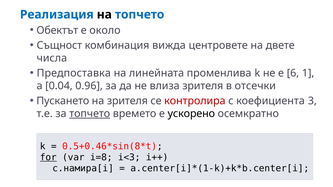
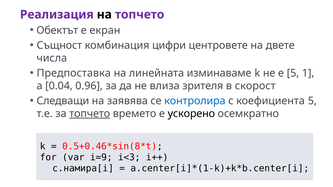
Реализация colour: blue -> purple (57, 15)
топчето colour: blue -> purple (140, 15)
около: около -> екран (105, 30)
вижда: вижда -> цифри (169, 45)
променлива: променлива -> изминаваме (219, 73)
е 6: 6 -> 5 (293, 73)
отсечки: отсечки -> скорост (255, 86)
Пускането: Пускането -> Следващи (63, 101)
на зрителя: зрителя -> заявява (127, 101)
контролира colour: red -> blue (195, 101)
коефициента 3: 3 -> 5 (312, 101)
for underline: present -> none (48, 158)
i=8: i=8 -> i=9 (101, 158)
